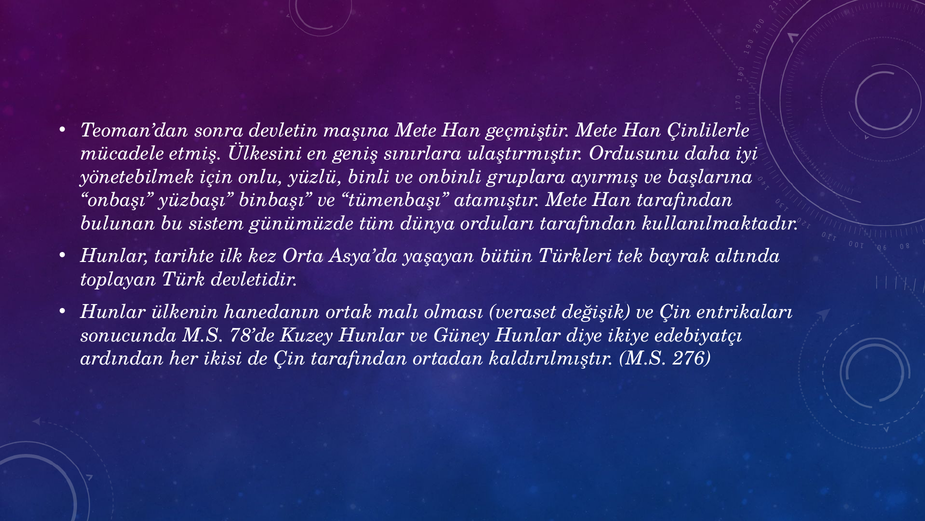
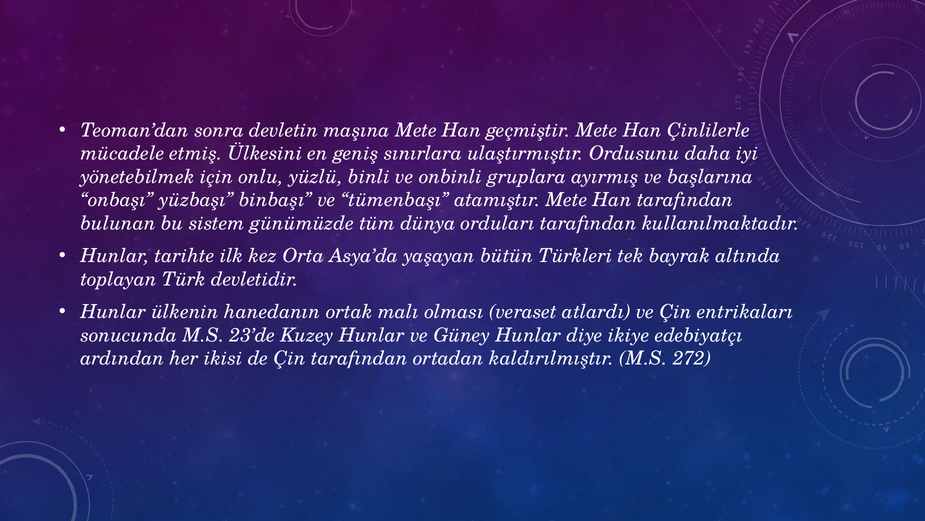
değişik: değişik -> atlardı (597, 312)
78’de: 78’de -> 23’de (253, 335)
276: 276 -> 272 (692, 358)
